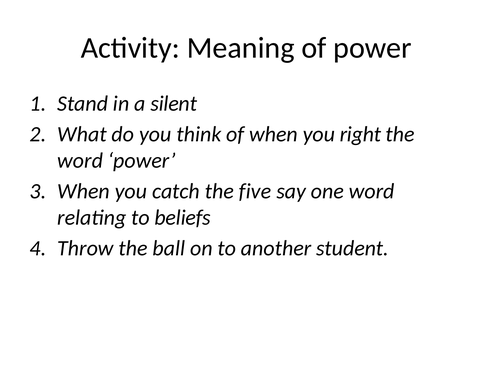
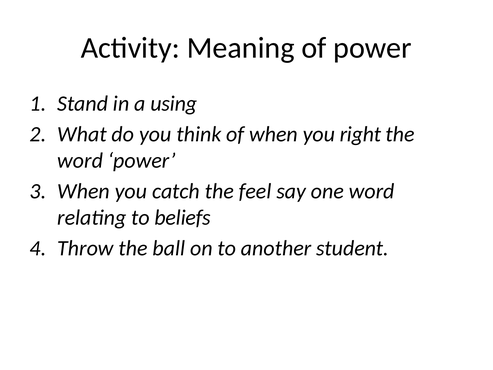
silent: silent -> using (174, 103)
five: five -> feel (255, 191)
